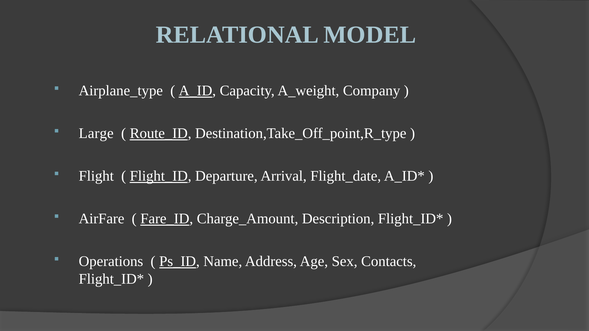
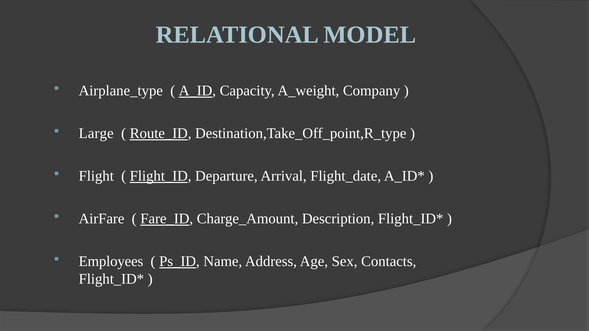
Operations: Operations -> Employees (111, 262)
